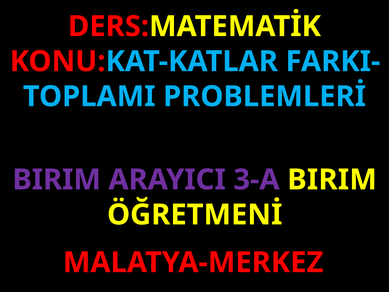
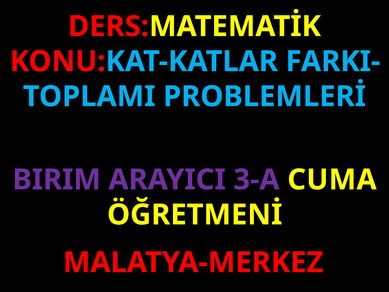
3-A BIRIM: BIRIM -> CUMA (332, 180)
